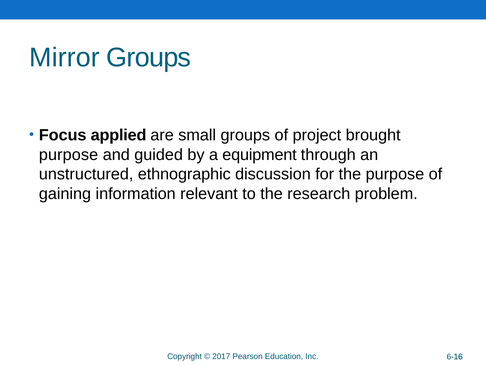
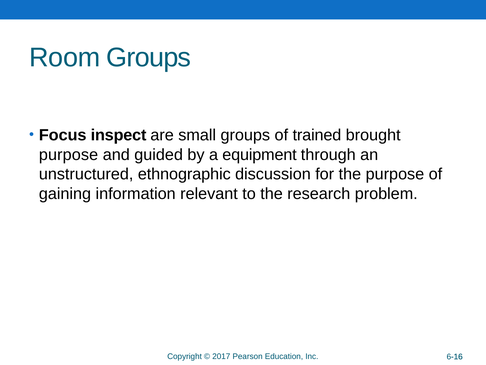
Mirror: Mirror -> Room (65, 57)
applied: applied -> inspect (119, 135)
project: project -> trained (317, 135)
